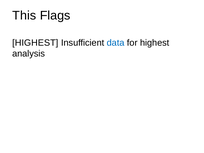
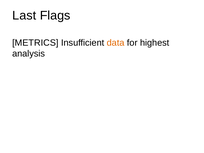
This: This -> Last (24, 15)
HIGHEST: HIGHEST -> METRICS (35, 43)
data colour: blue -> orange (116, 43)
